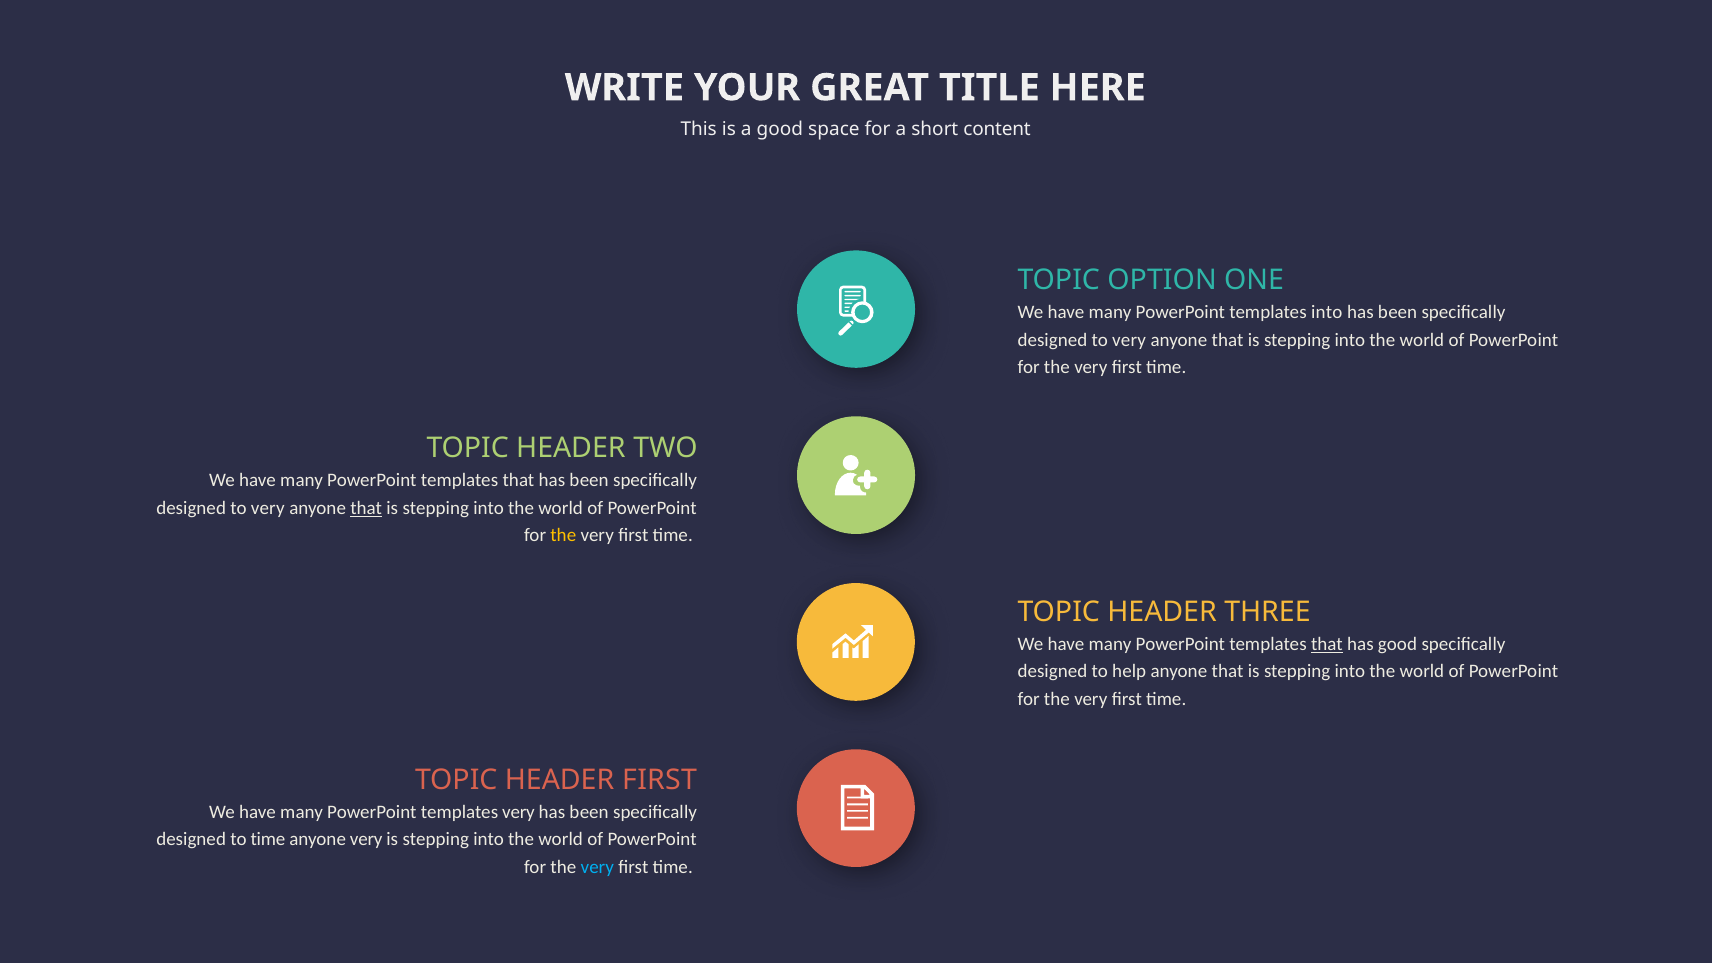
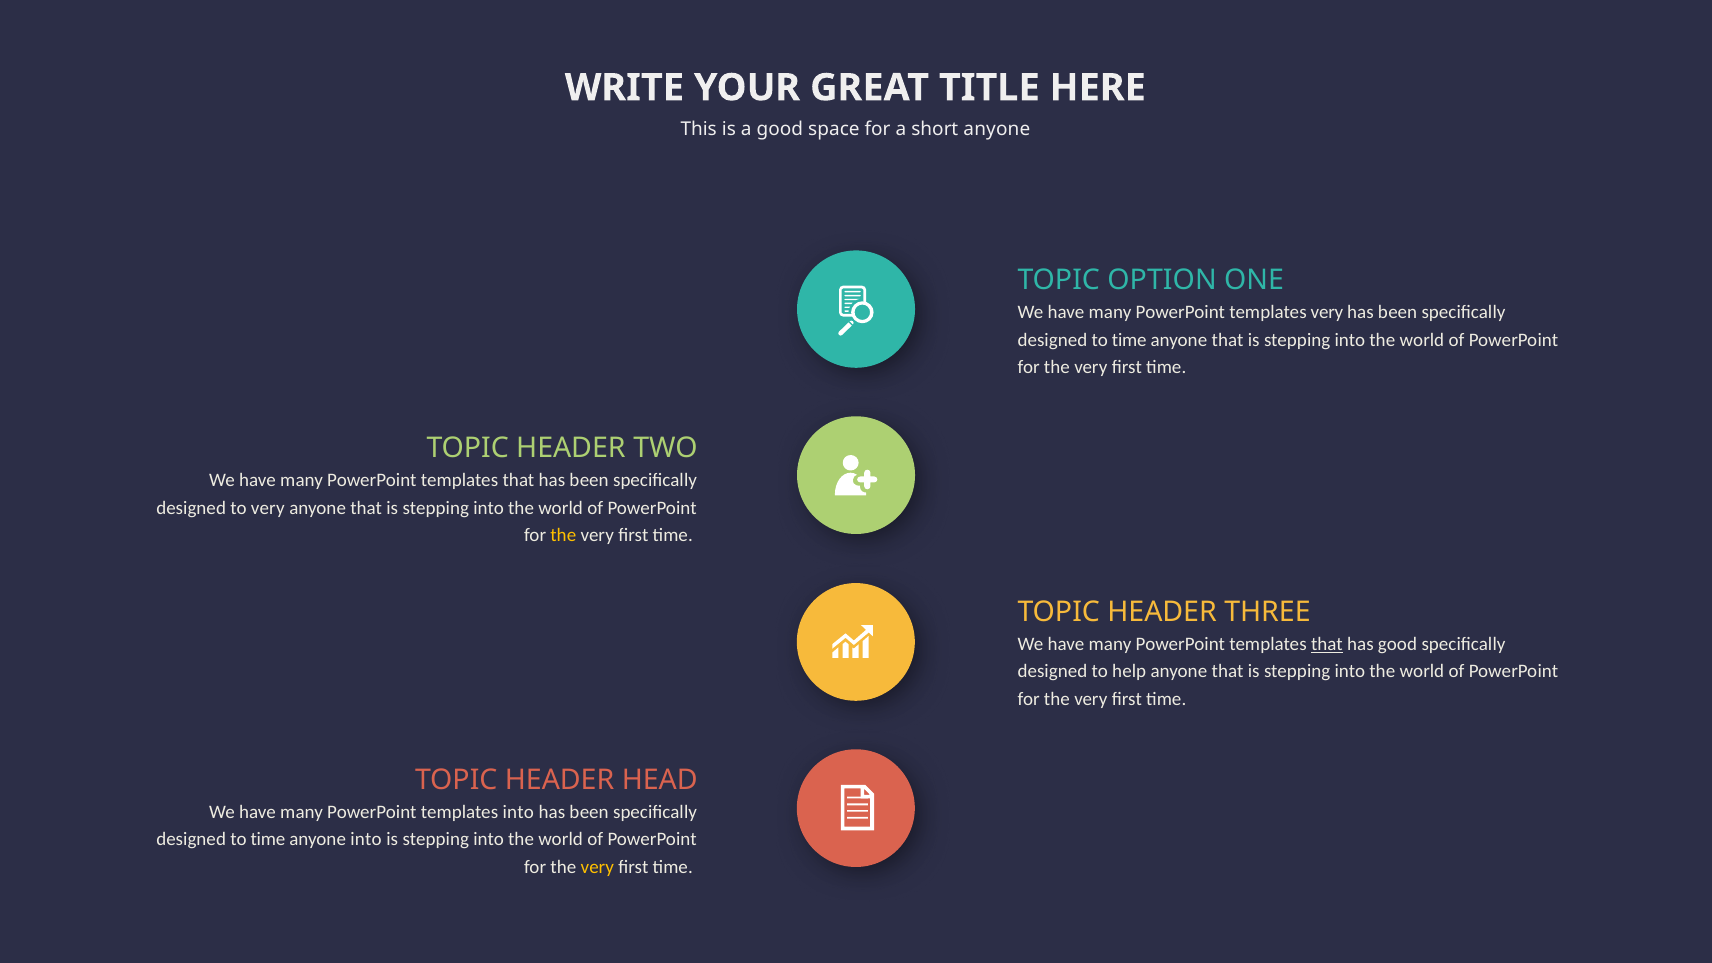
short content: content -> anyone (997, 129)
templates into: into -> very (1327, 313)
very: very -> time (1129, 340)
that underline: present -> none (366, 508)
HEADER FIRST: FIRST -> HEAD (660, 780)
templates very: very -> into (518, 812)
anyone very: very -> into (366, 839)
very colour: light blue -> yellow (597, 867)
